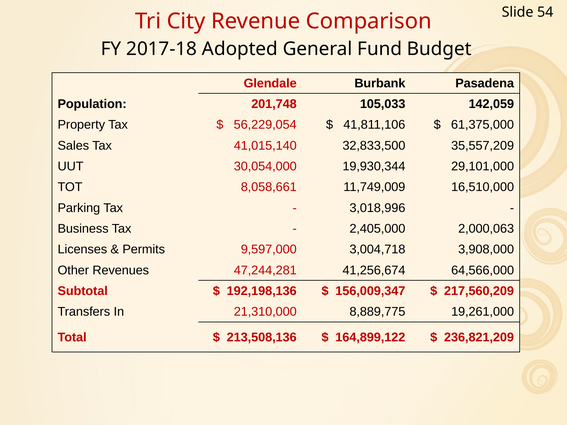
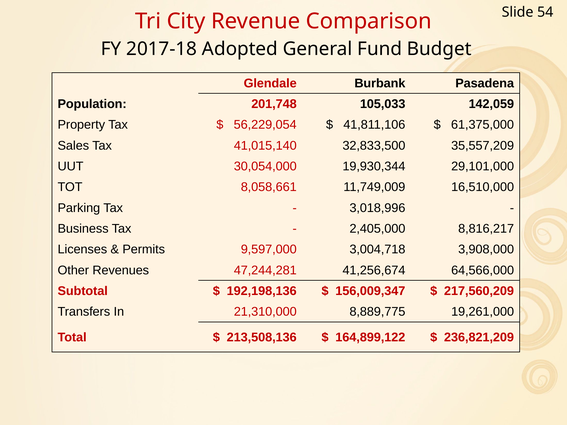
2,000,063: 2,000,063 -> 8,816,217 (486, 229)
